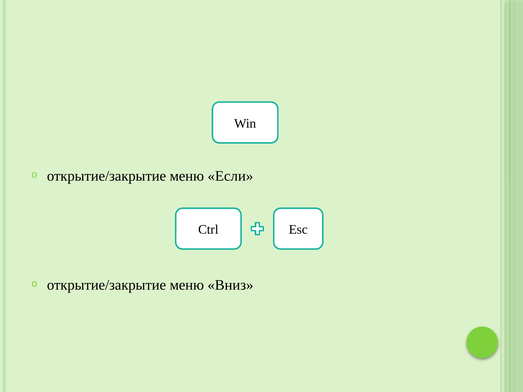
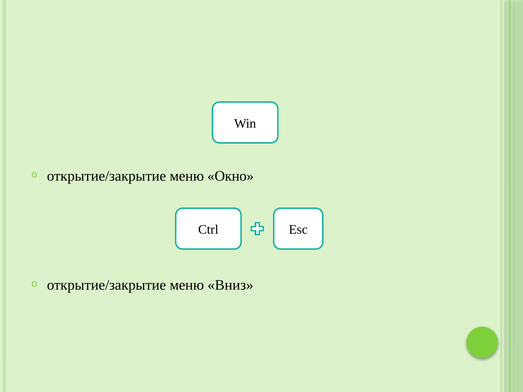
Если: Если -> Окно (231, 176)
